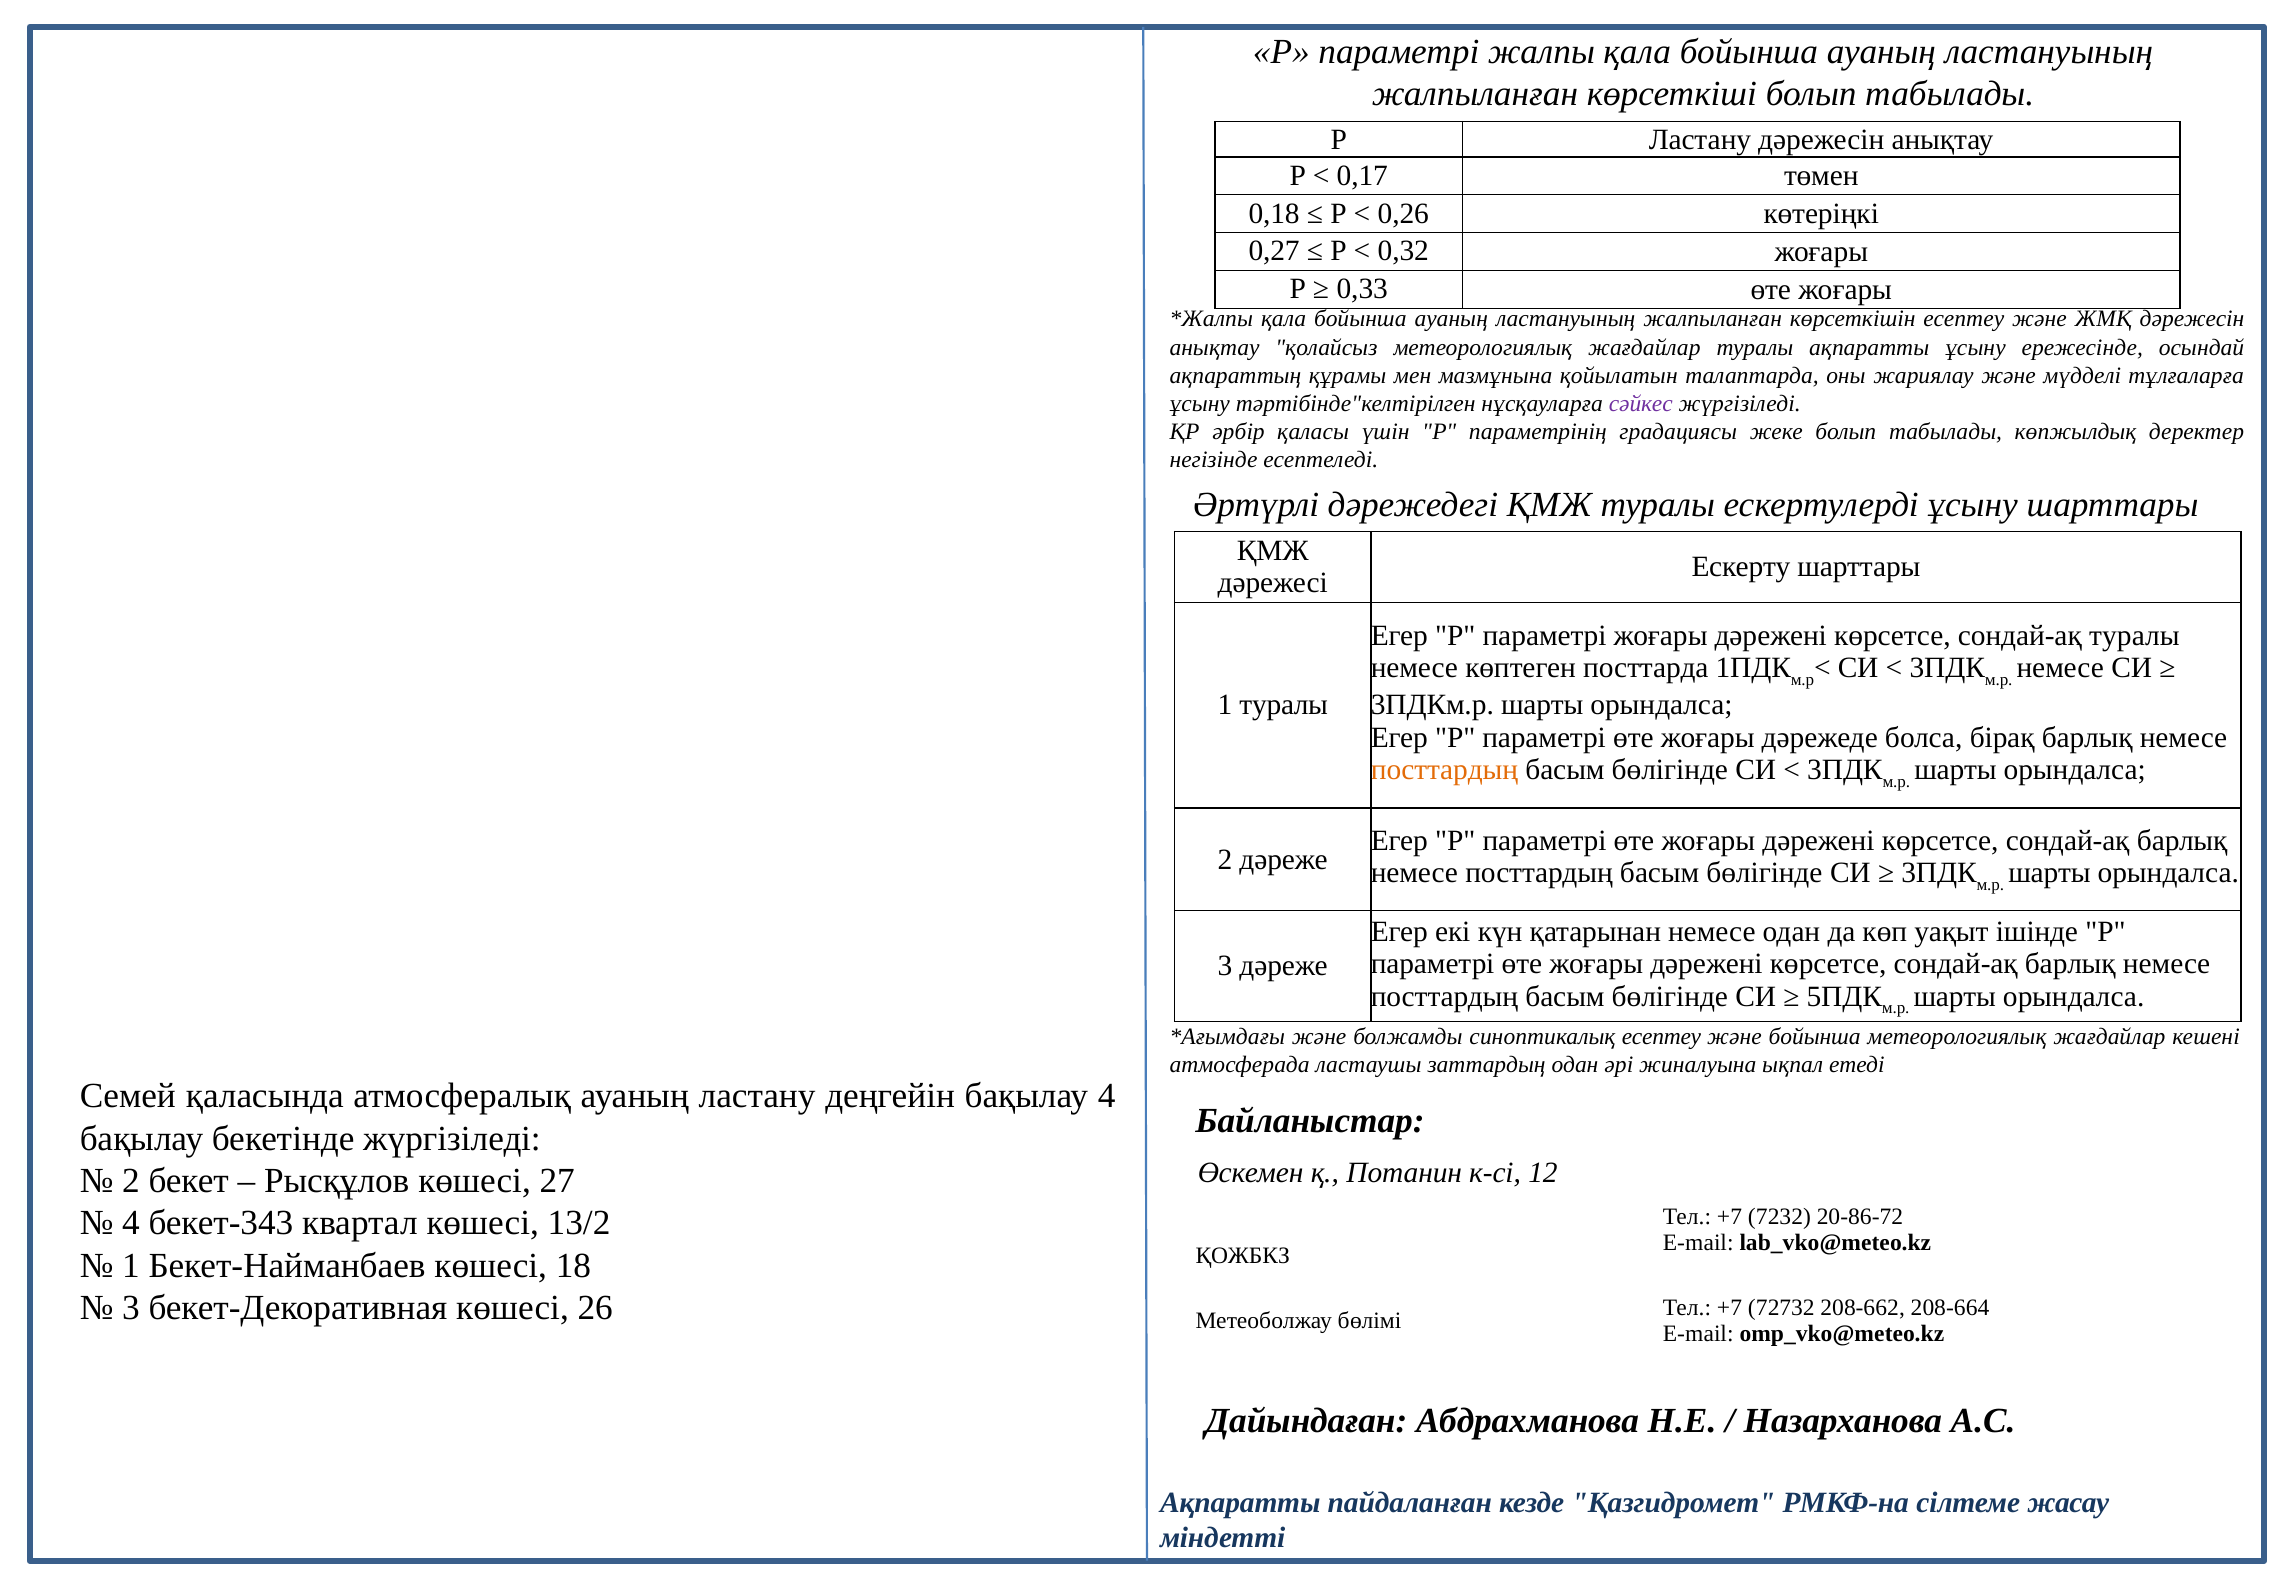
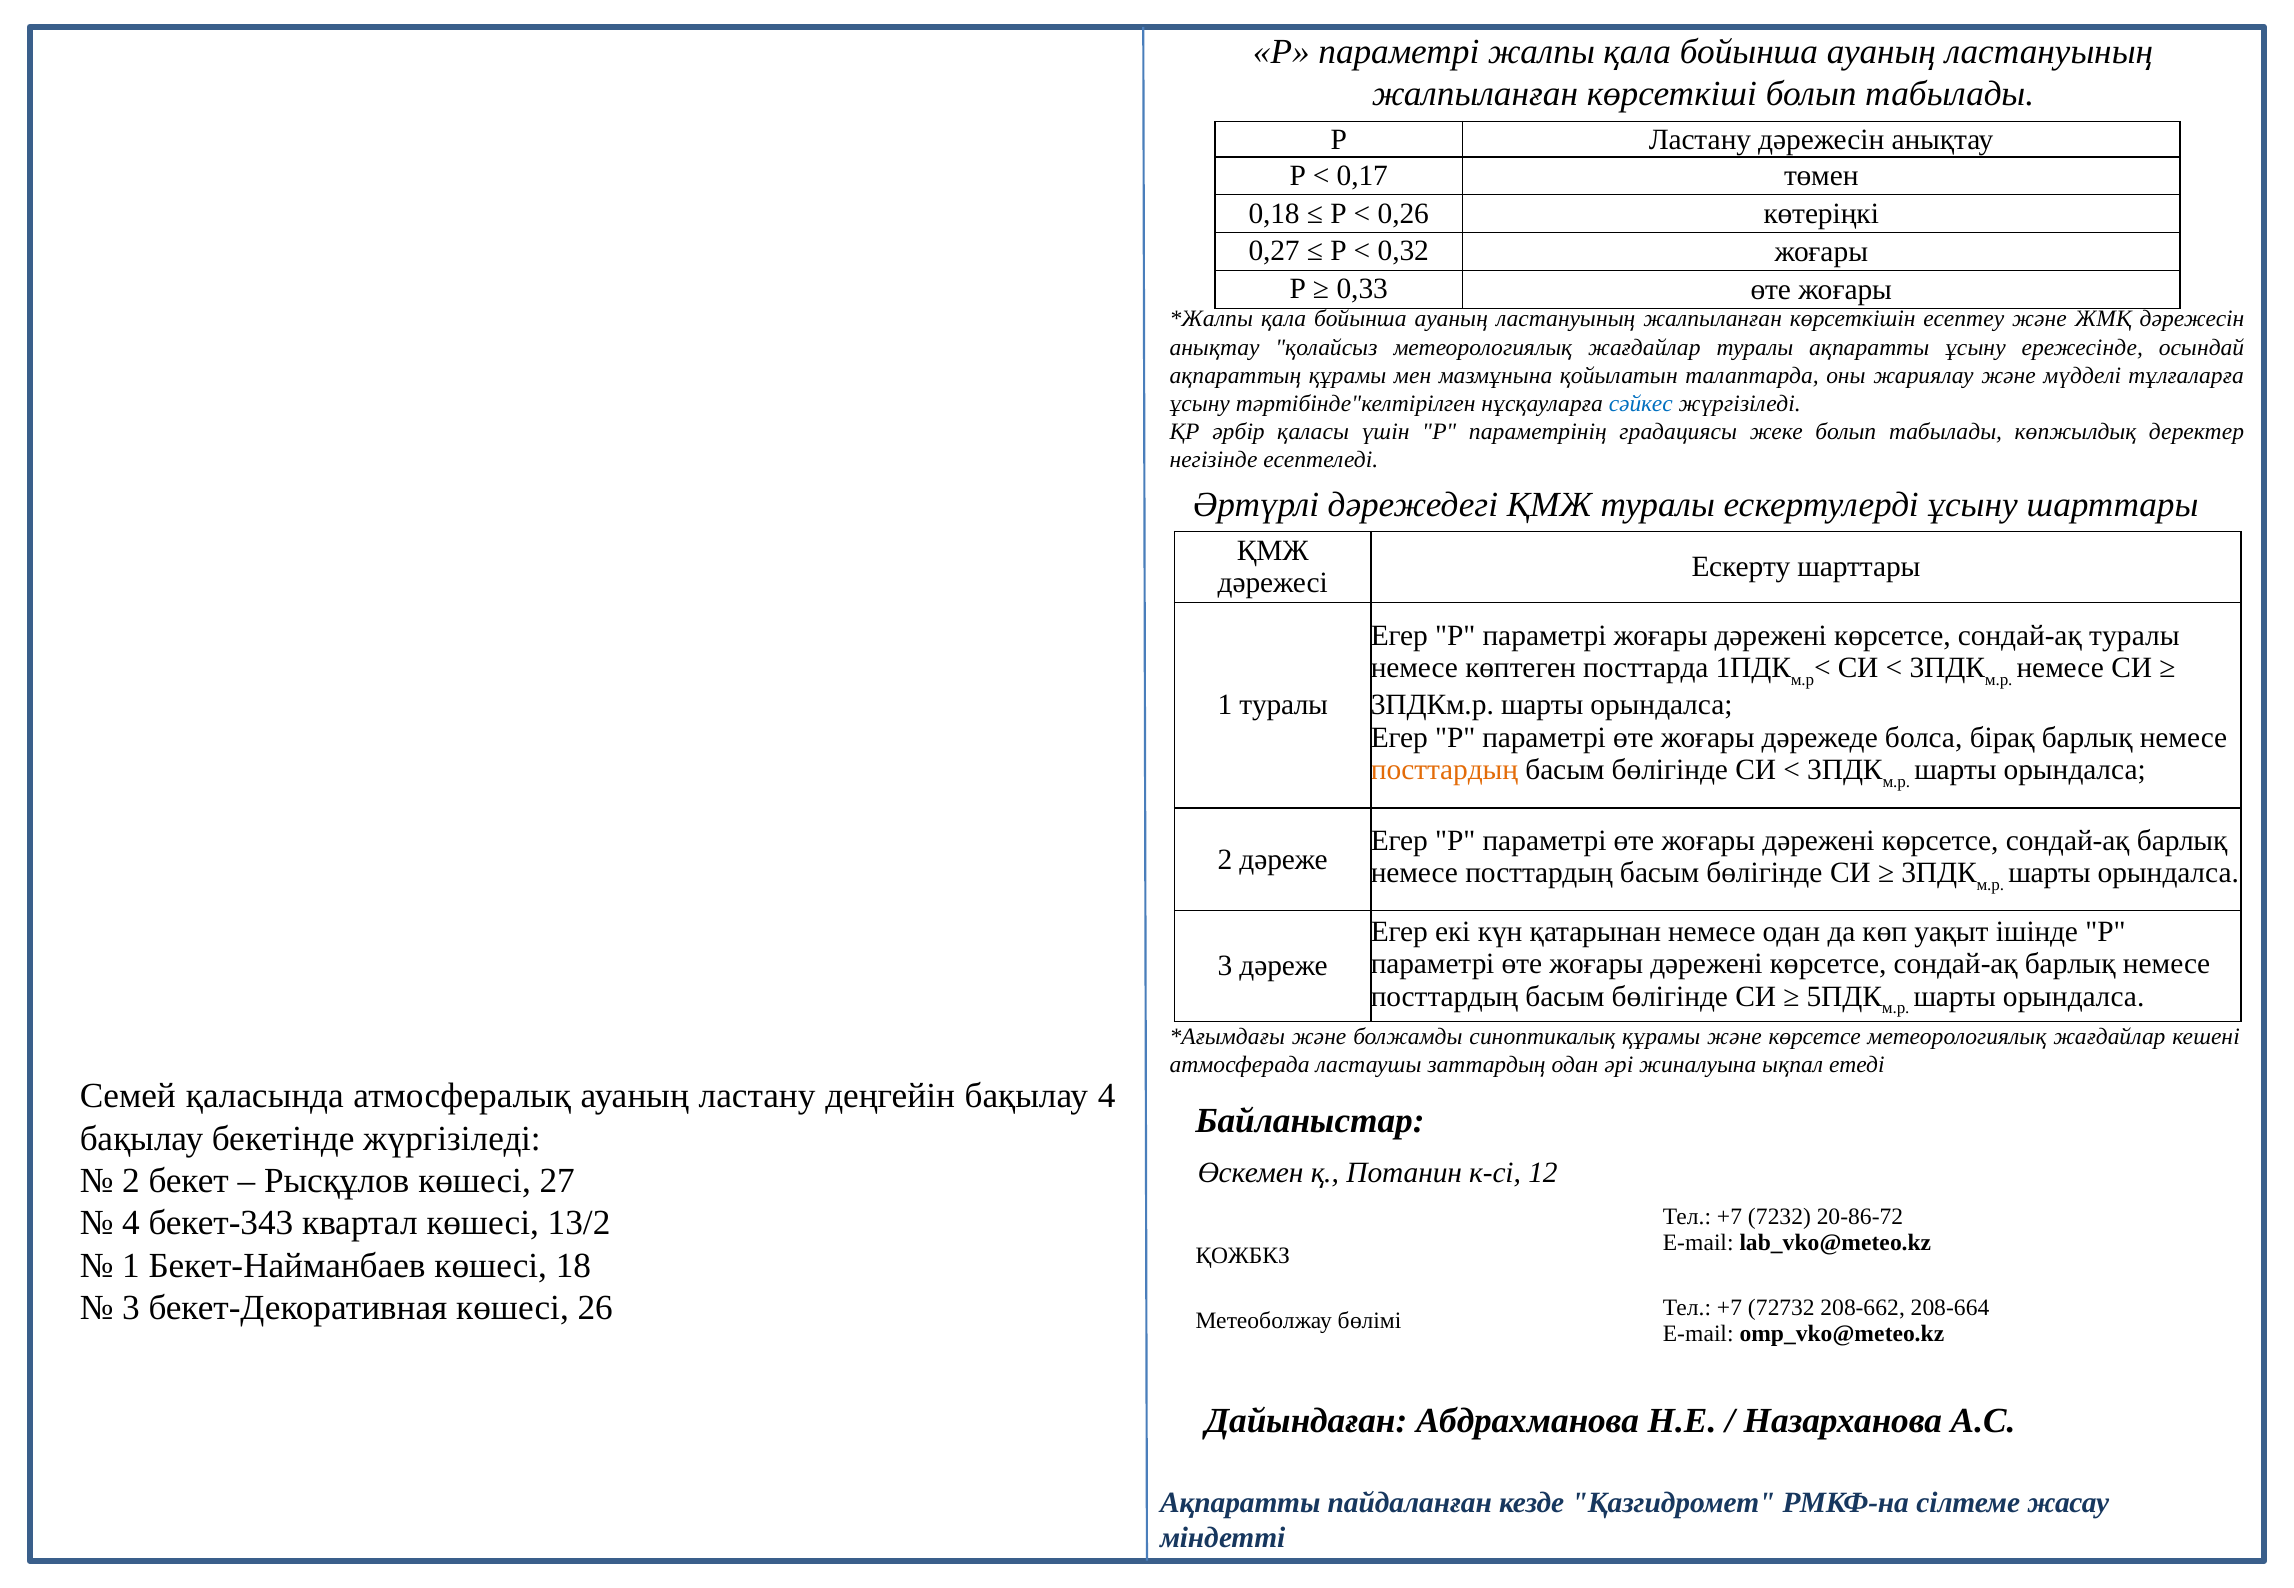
сәйкес colour: purple -> blue (1641, 404)
синоптикалық есептеу: есептеу -> құрамы (1661, 1037)
және бойынша: бойынша -> көрсетсе (1815, 1037)
